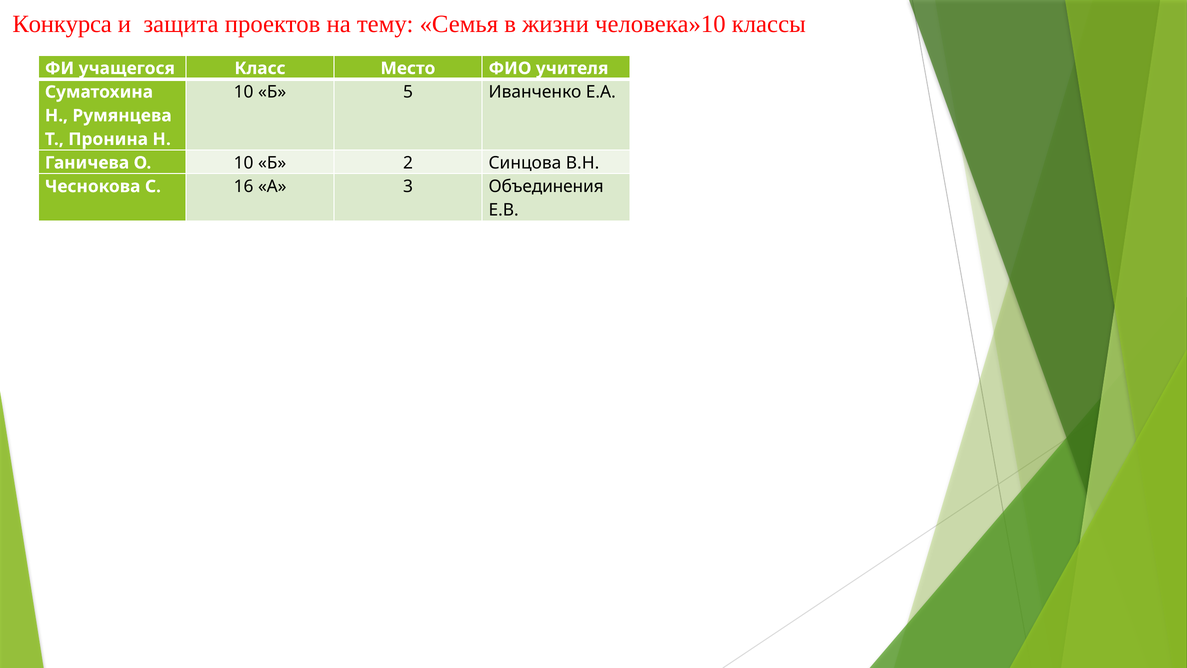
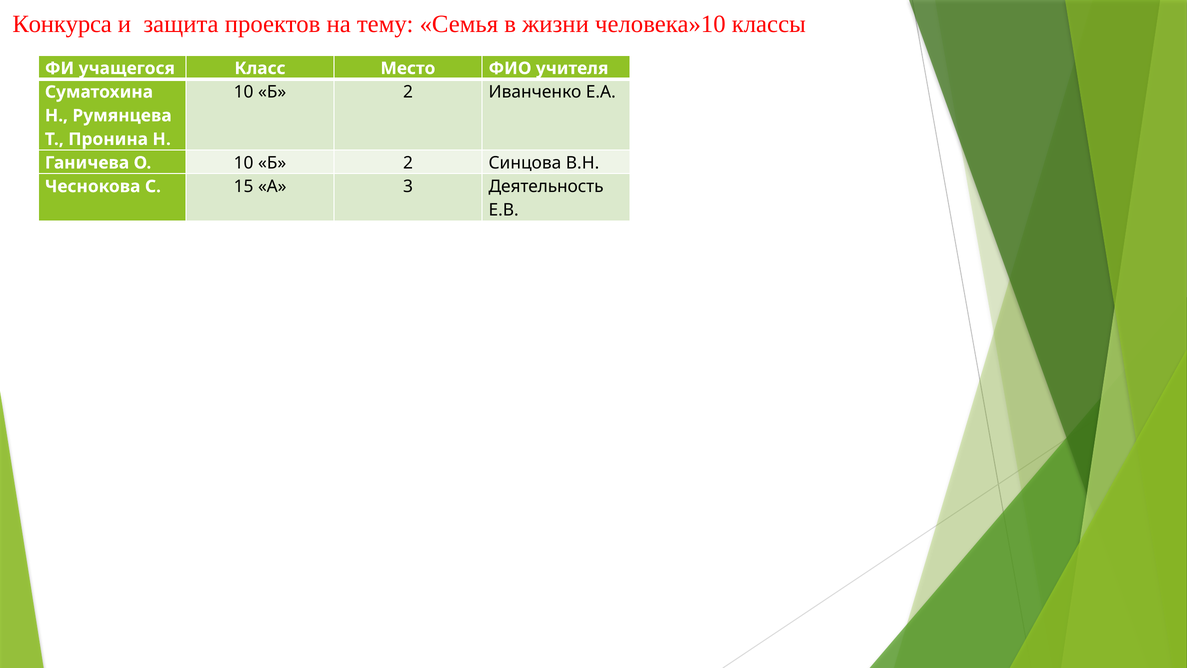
5: 5 -> 2 (408, 92)
16: 16 -> 15 (244, 186)
Объединения: Объединения -> Деятельность (546, 186)
